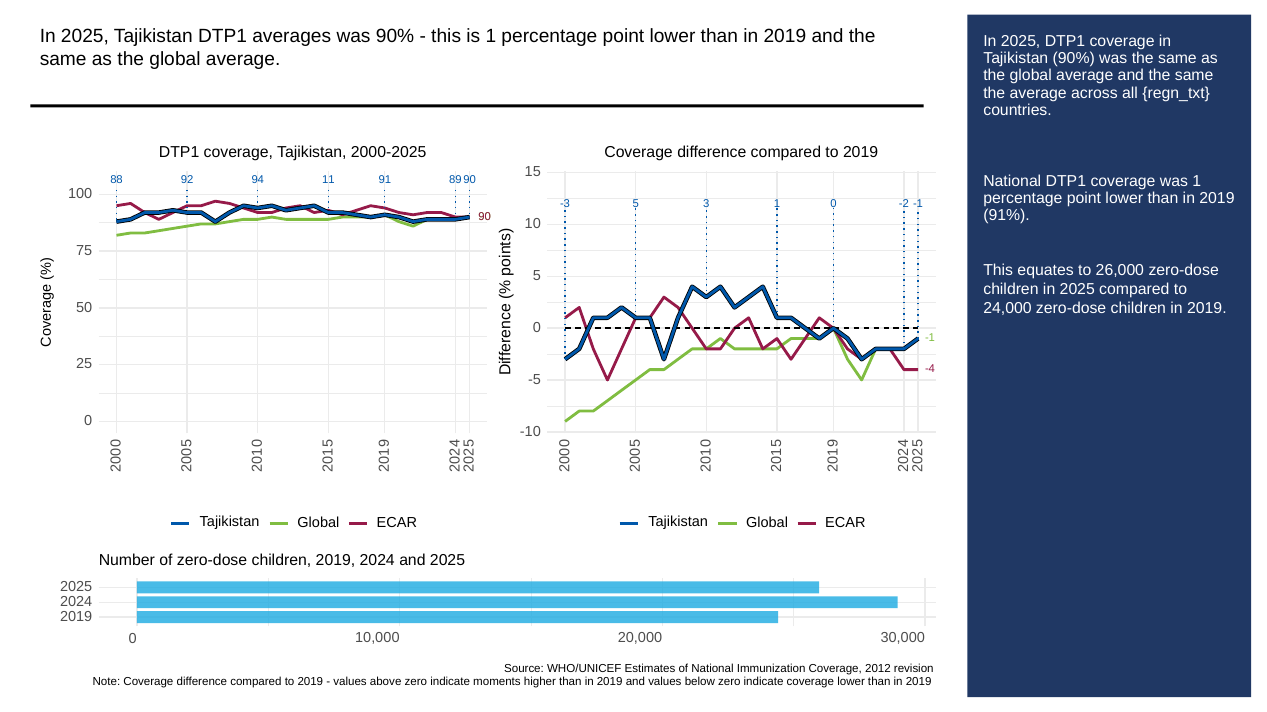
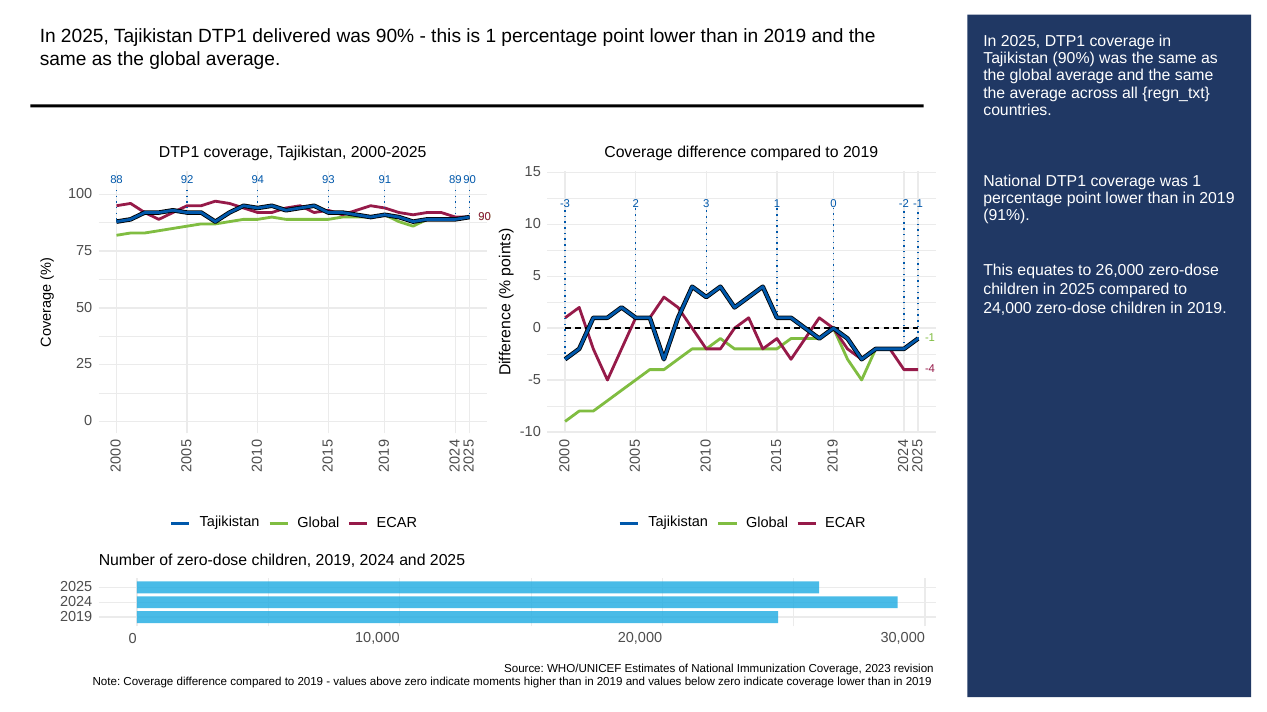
averages: averages -> delivered (292, 37)
11: 11 -> 93 (328, 180)
-3 5: 5 -> 2 (636, 204)
2012: 2012 -> 2023 (878, 670)
